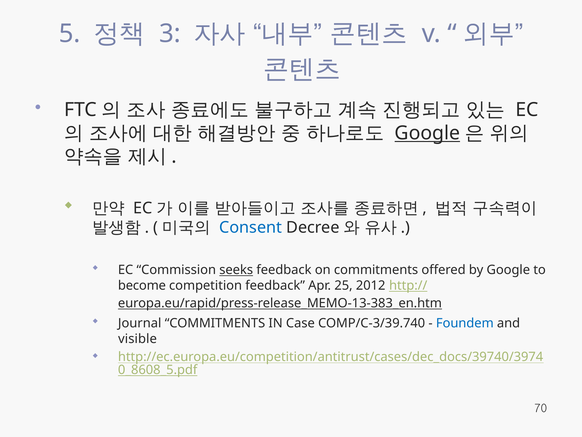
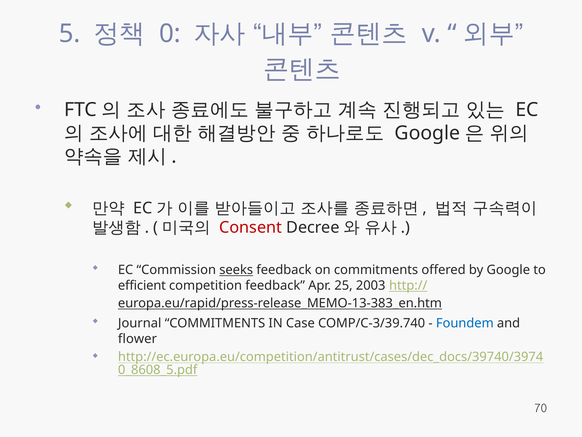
3: 3 -> 0 (170, 34)
Google underline: present -> none (427, 133)
Consent colour: blue -> red (251, 227)
become: become -> efficient (142, 285)
2012: 2012 -> 2003 (371, 285)
visible: visible -> flower (137, 338)
